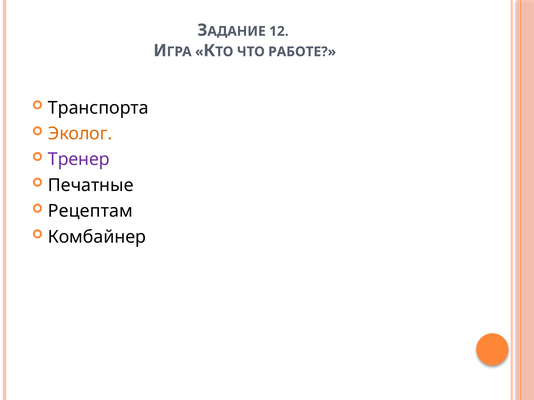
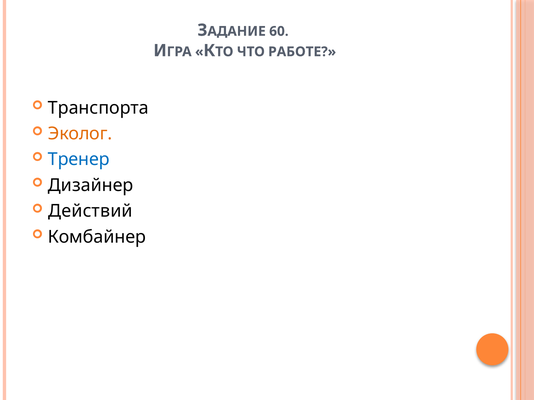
12: 12 -> 60 (279, 31)
Тренер colour: purple -> blue (79, 160)
Печатные: Печатные -> Дизайнер (91, 185)
Рецептам: Рецептам -> Действий (90, 211)
